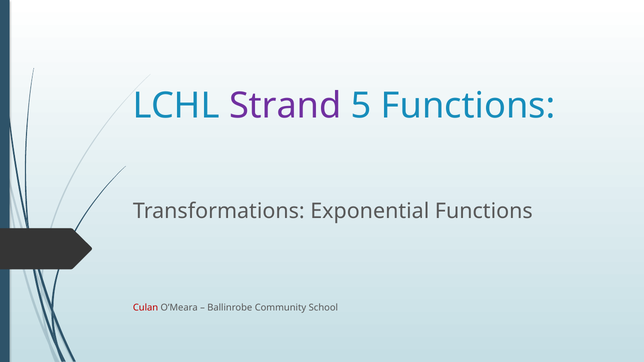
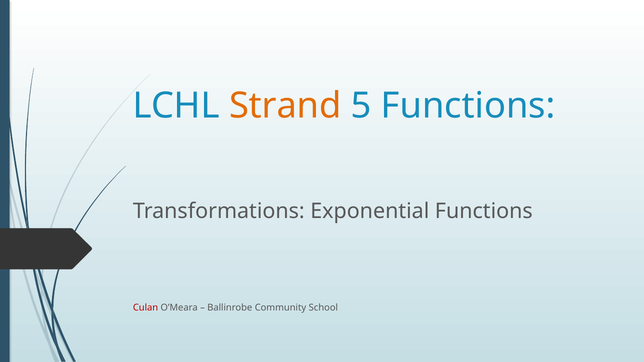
Strand colour: purple -> orange (285, 106)
